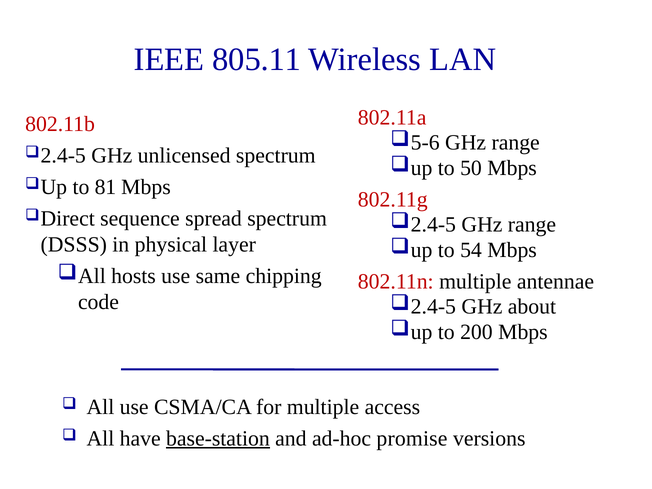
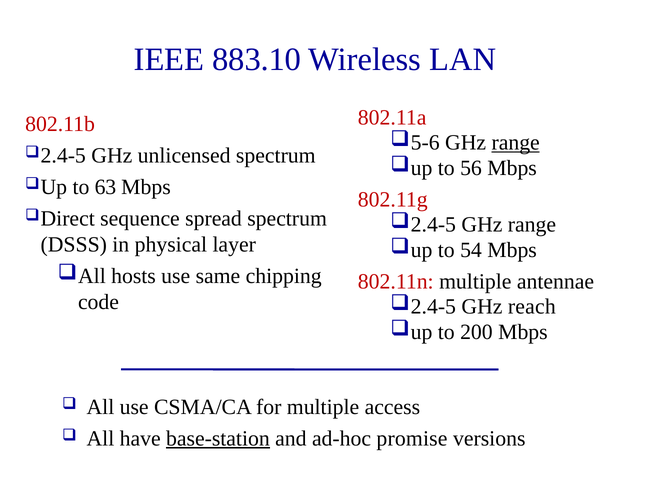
805.11: 805.11 -> 883.10 (257, 59)
range underline: none -> present (516, 143)
50: 50 -> 56 (471, 168)
81: 81 -> 63 (105, 187)
about: about -> reach (532, 307)
